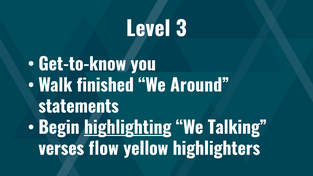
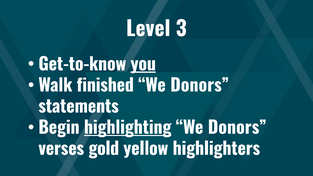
you underline: none -> present (143, 65)
Around: Around -> Donors (200, 86)
Talking: Talking -> Donors (237, 128)
flow: flow -> gold (104, 149)
